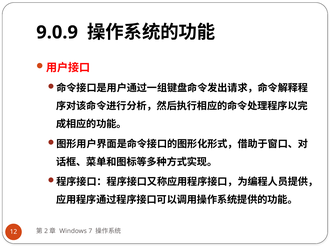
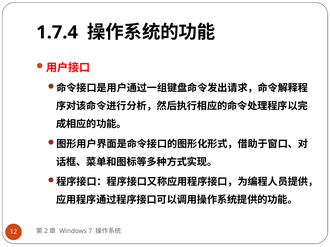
9.0.9: 9.0.9 -> 1.7.4 (57, 32)
